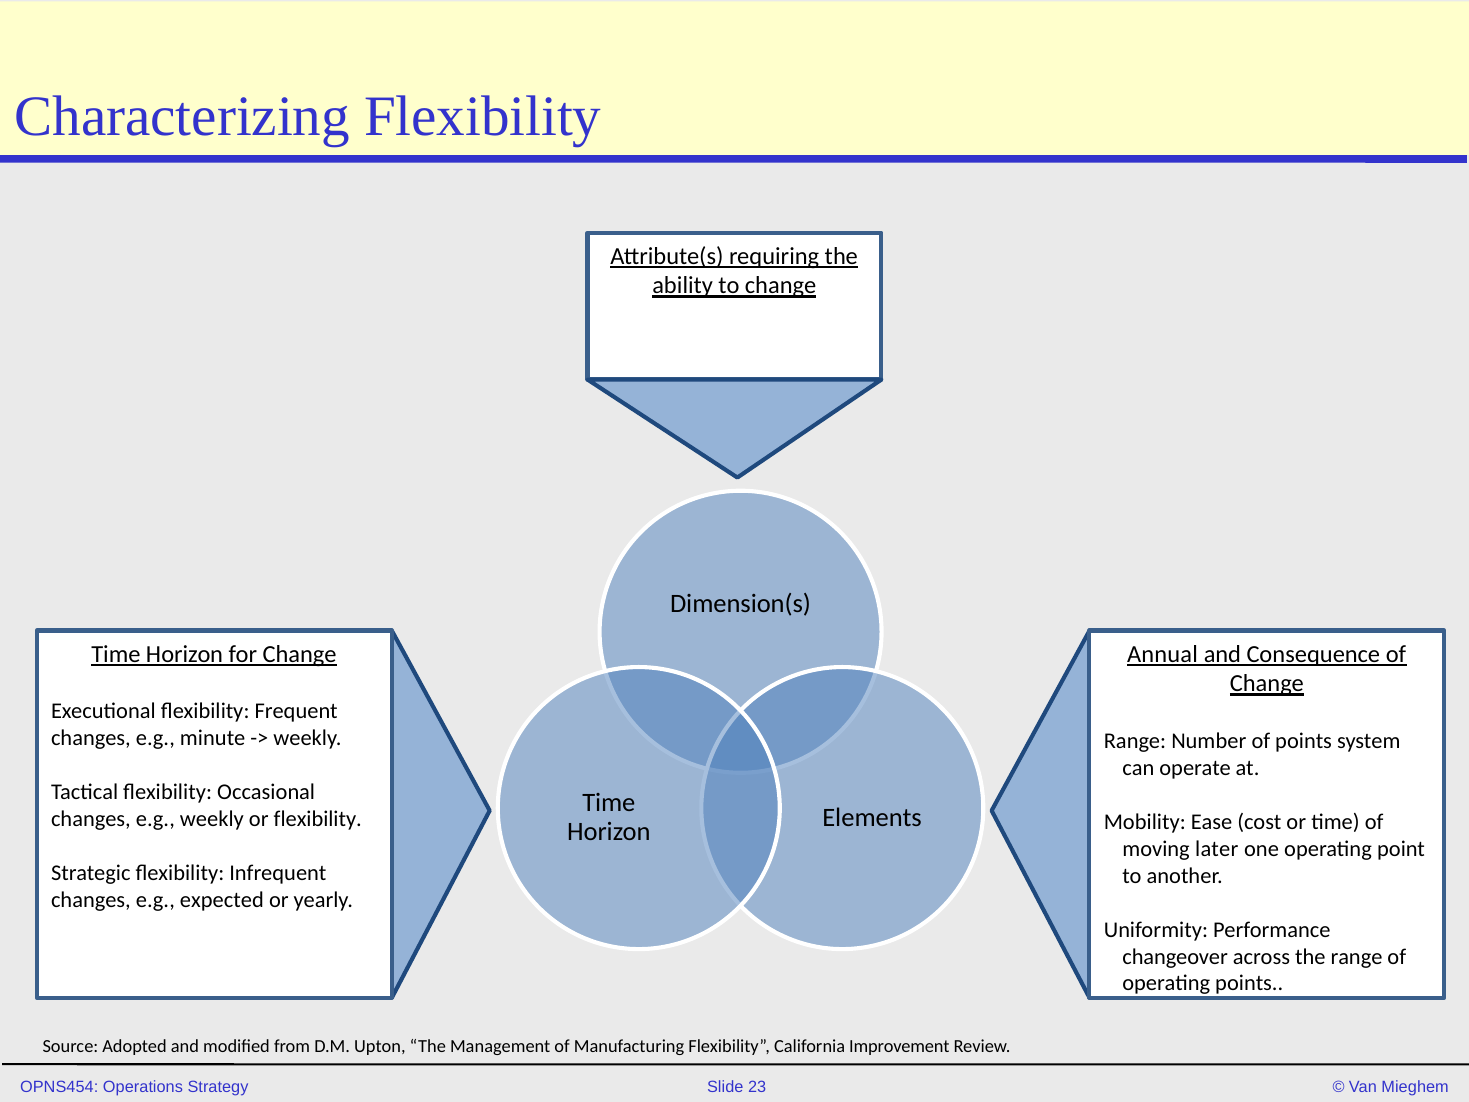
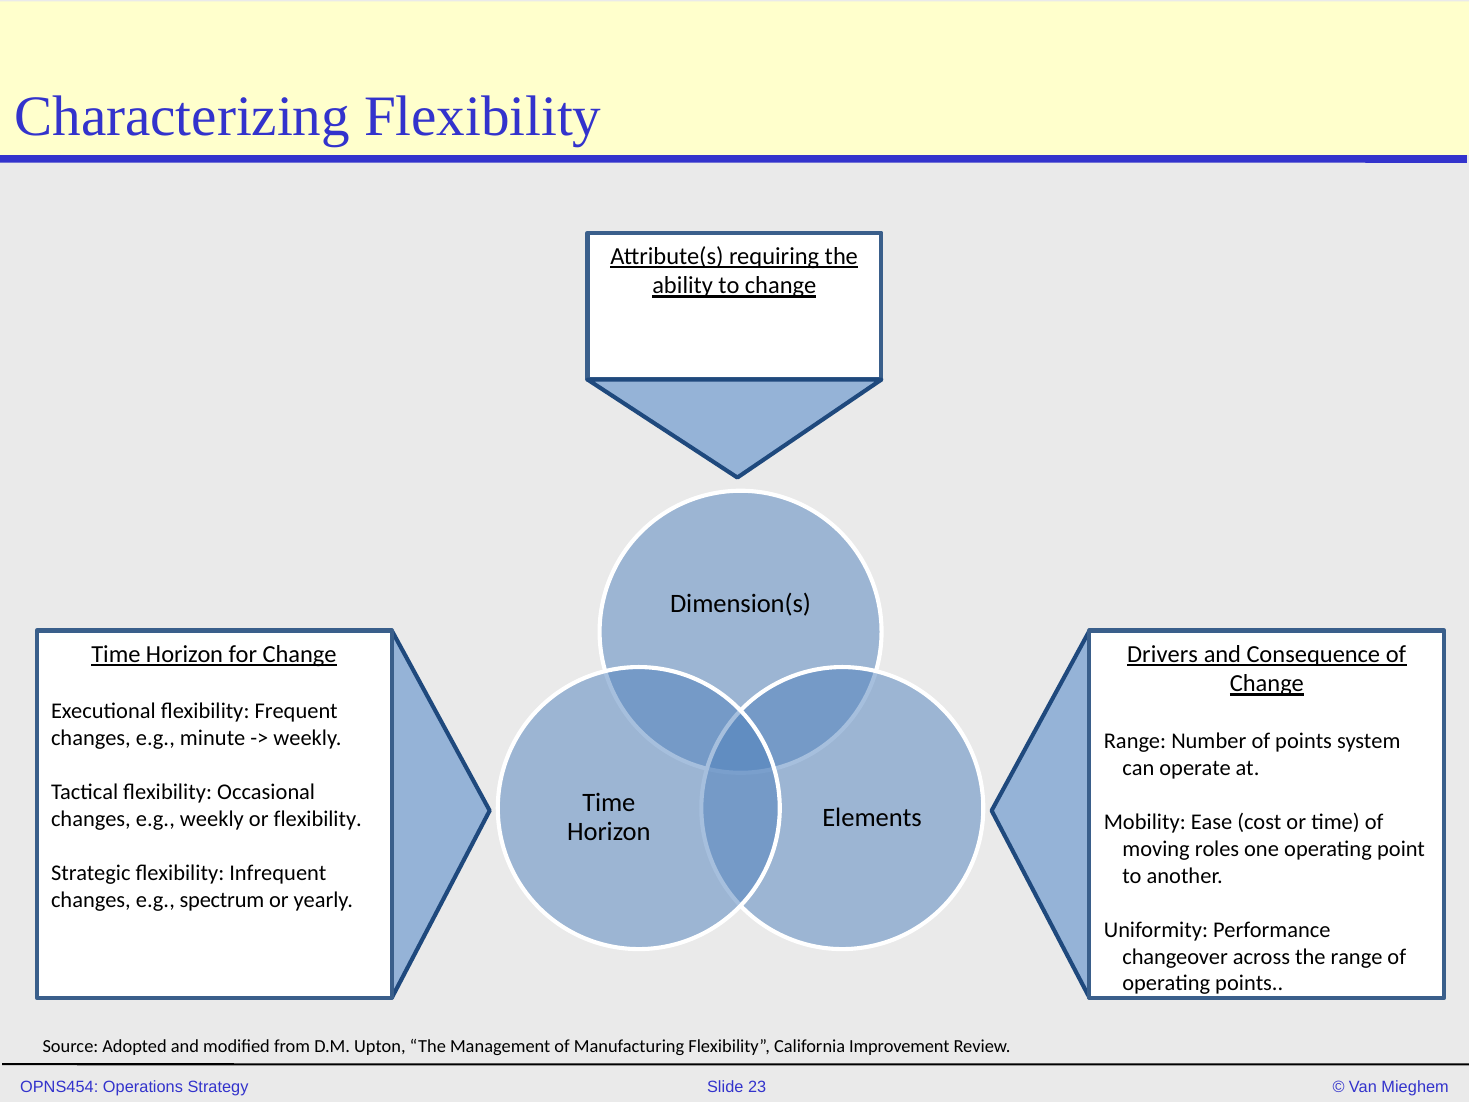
Annual: Annual -> Drivers (1163, 654)
later: later -> roles (1217, 849)
expected: expected -> spectrum (222, 900)
